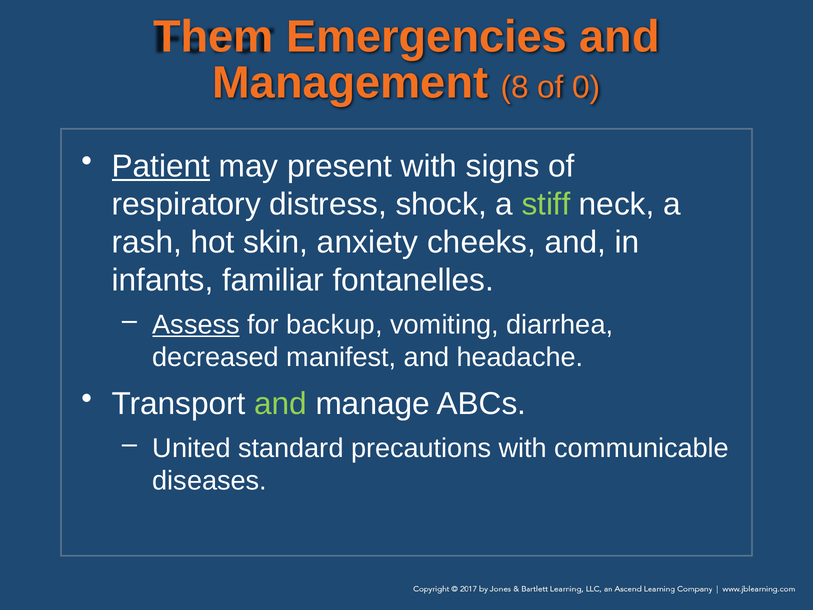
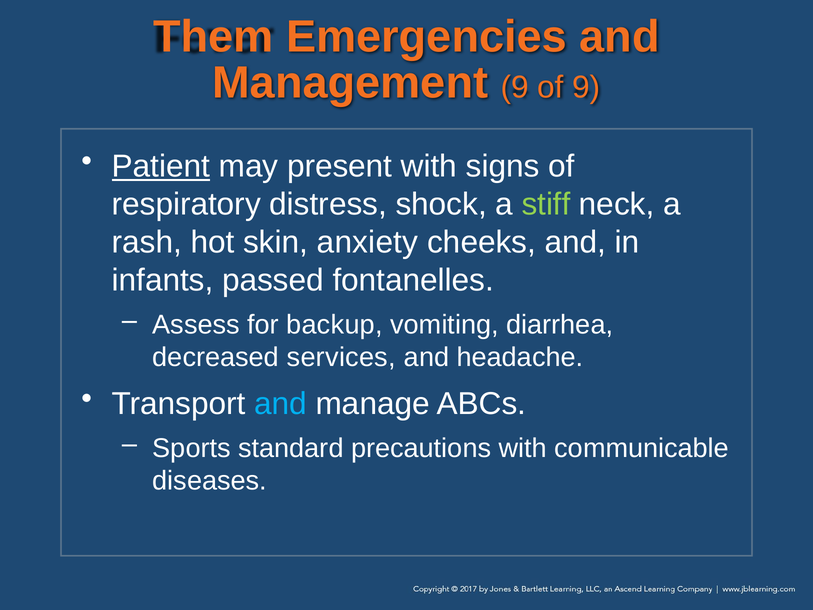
Management 8: 8 -> 9 (515, 87)
of 0: 0 -> 9 (586, 87)
familiar: familiar -> passed (273, 280)
Assess underline: present -> none (196, 324)
manifest: manifest -> services (341, 357)
and colour: light green -> light blue (281, 404)
United: United -> Sports (192, 448)
